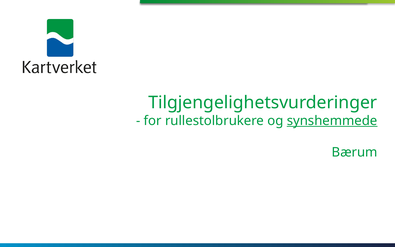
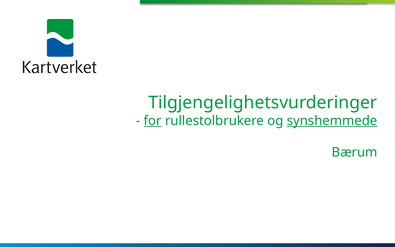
for underline: none -> present (153, 121)
